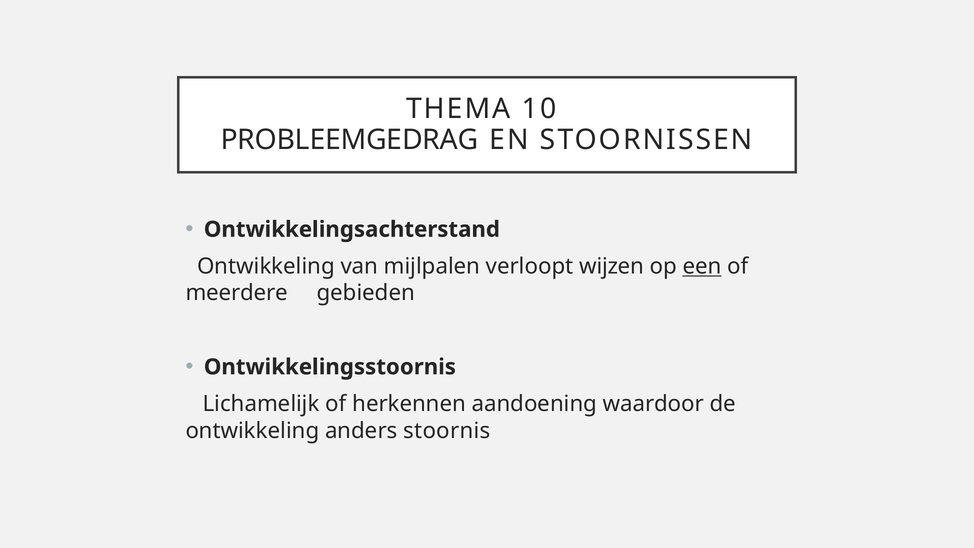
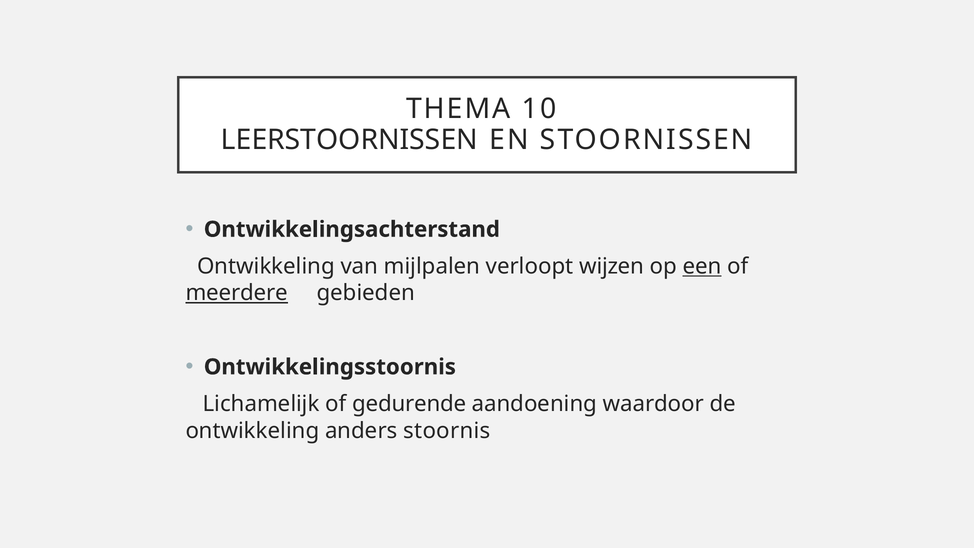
PROBLEEMGEDRAG: PROBLEEMGEDRAG -> LEERSTOORNISSEN (349, 140)
meerdere underline: none -> present (237, 293)
herkennen: herkennen -> gedurende (409, 404)
